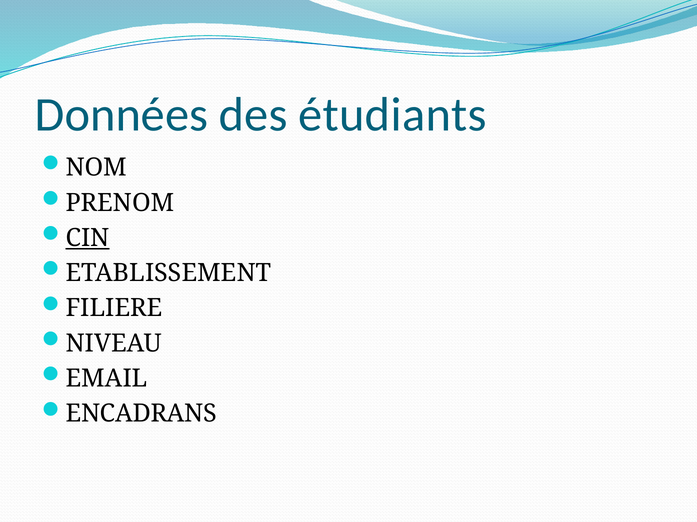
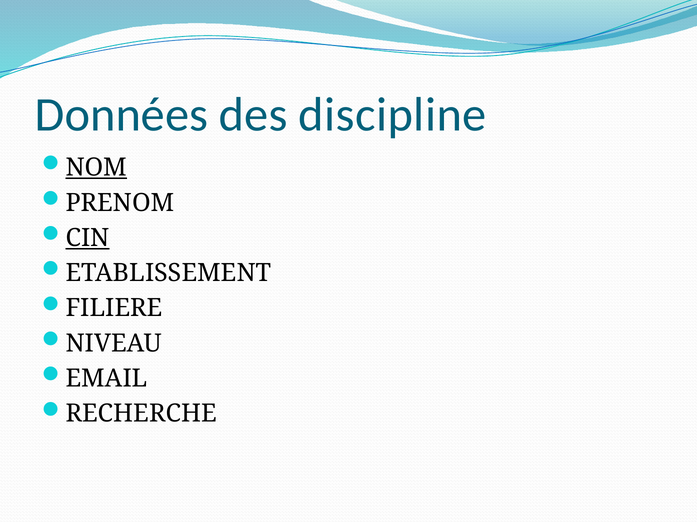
étudiants: étudiants -> discipline (392, 115)
NOM underline: none -> present (96, 168)
ENCADRANS: ENCADRANS -> RECHERCHE (141, 414)
